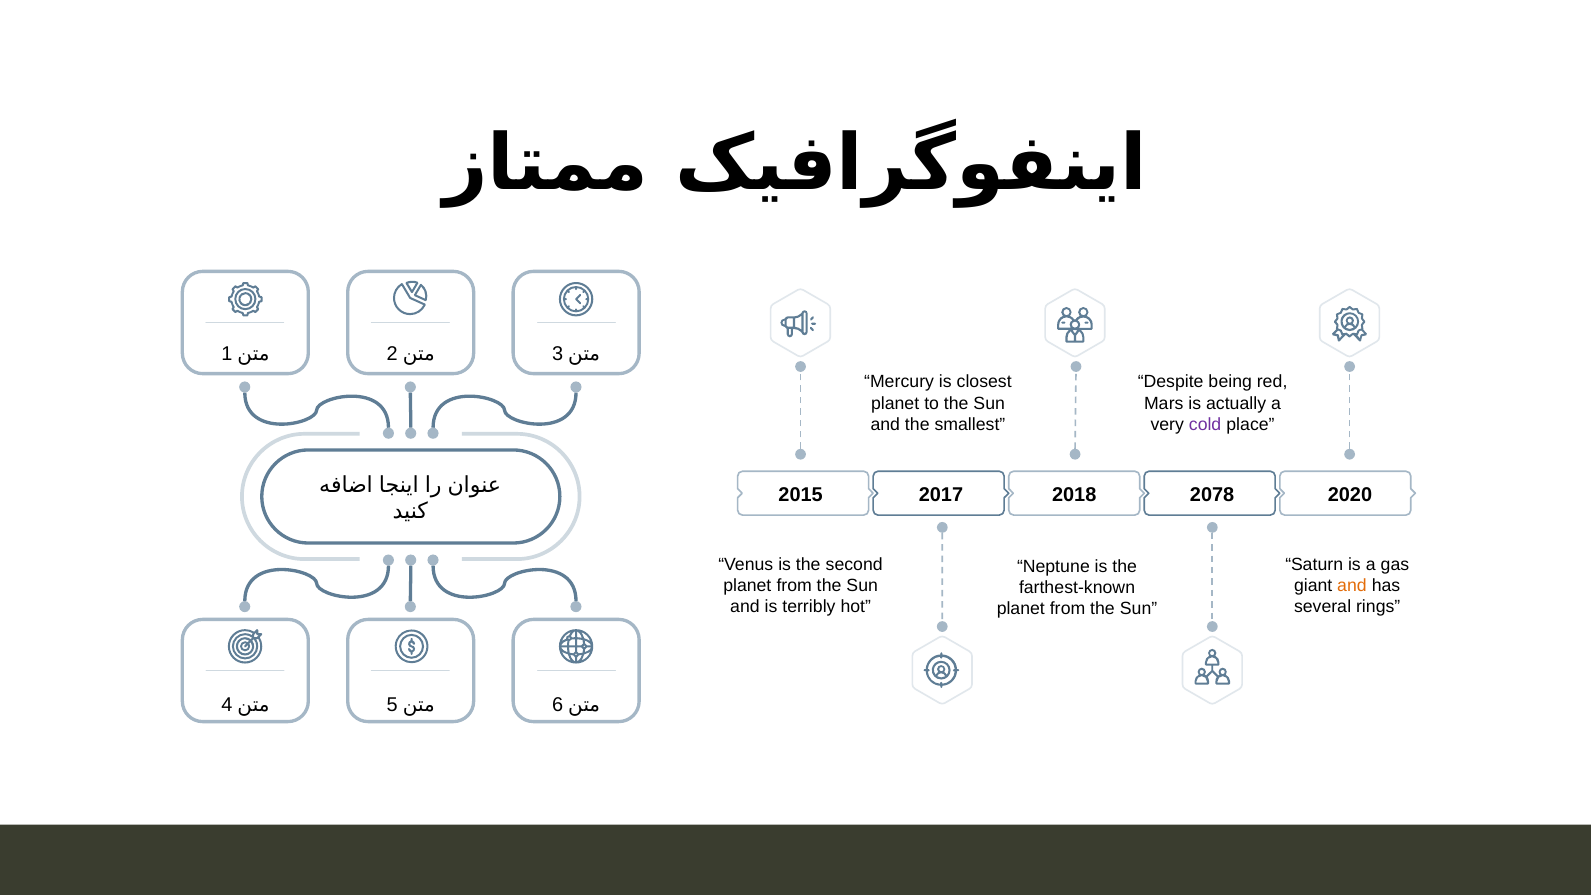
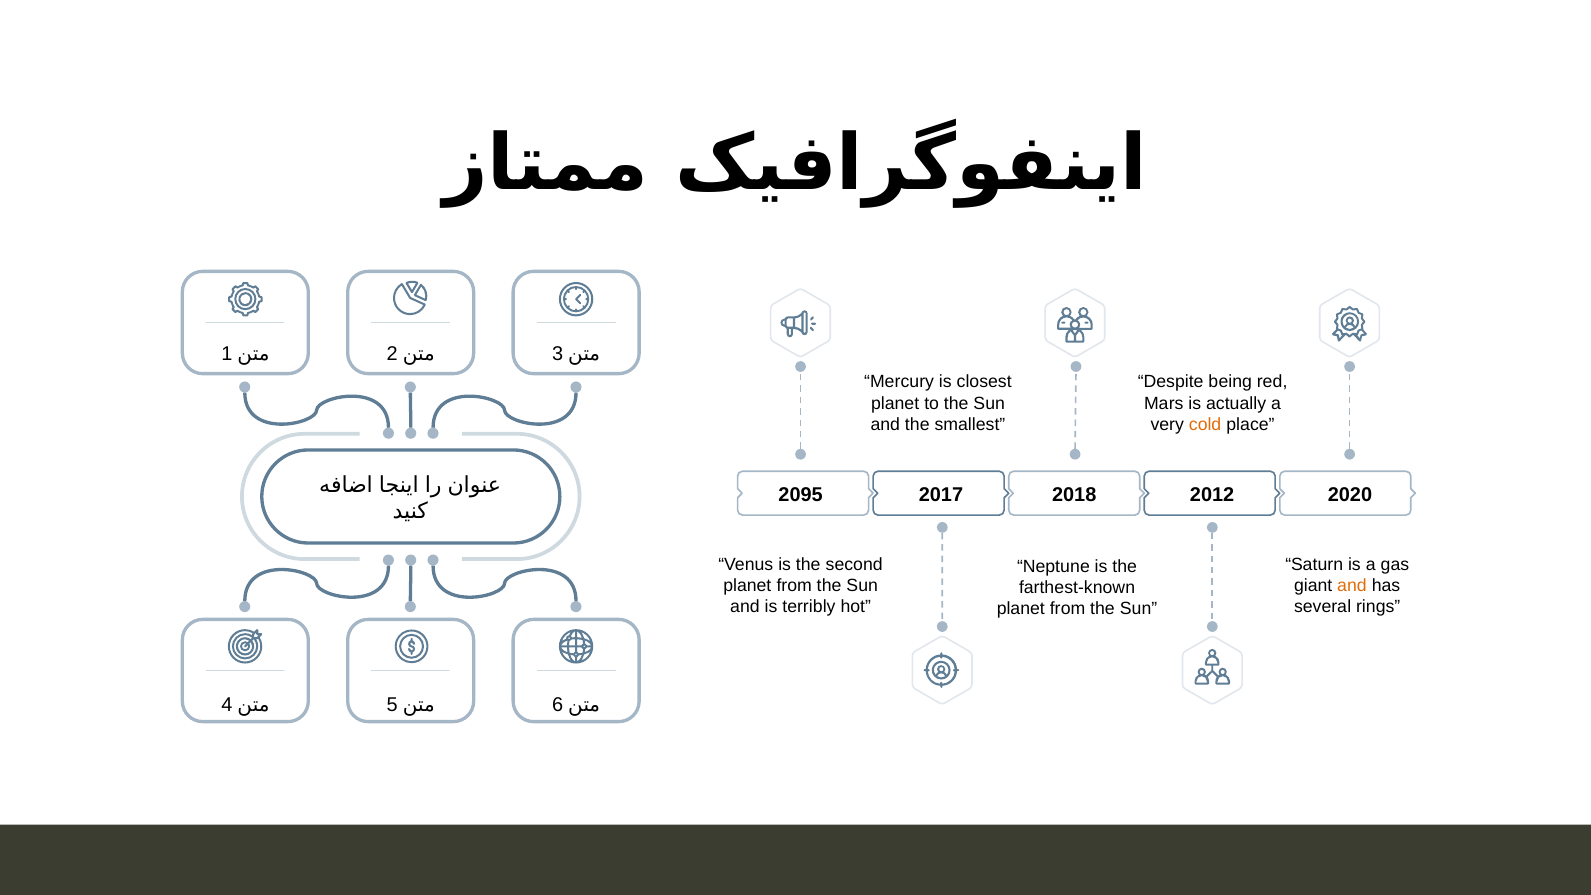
cold colour: purple -> orange (1205, 424)
2015: 2015 -> 2095 (801, 495)
2078: 2078 -> 2012 (1212, 495)
